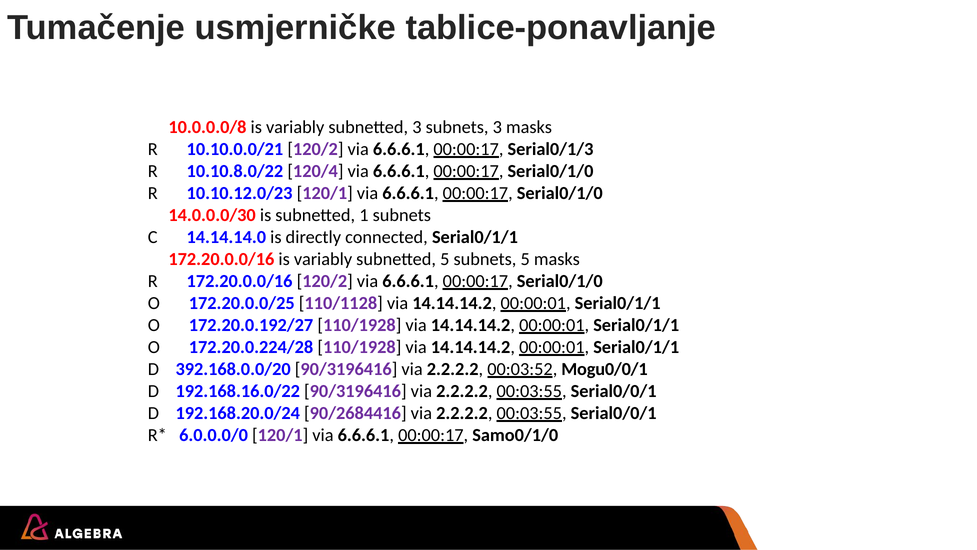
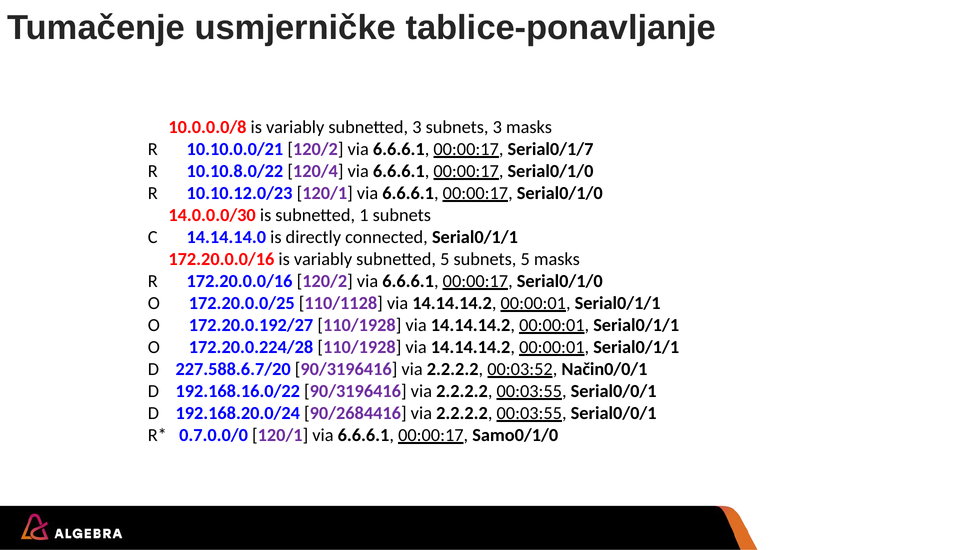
Serial0/1/3: Serial0/1/3 -> Serial0/1/7 (551, 149)
392.168.0.0/20: 392.168.0.0/20 -> 227.588.6.7/20 (233, 369)
Mogu0/0/1: Mogu0/0/1 -> Način0/0/1 (604, 369)
6.0.0.0/0: 6.0.0.0/0 -> 0.7.0.0/0 (214, 435)
